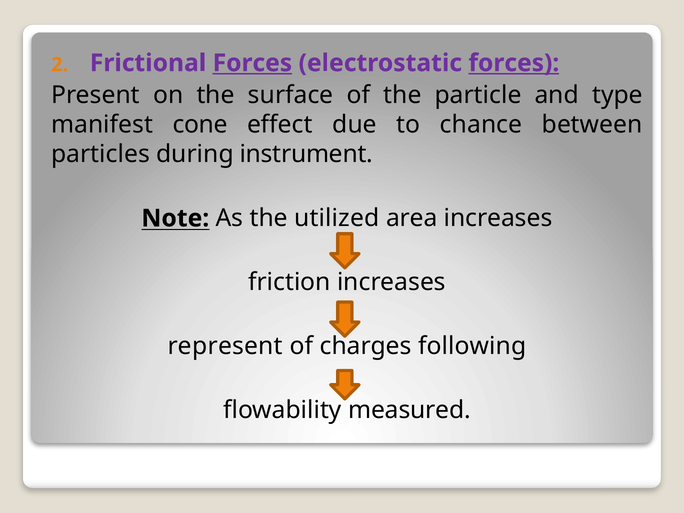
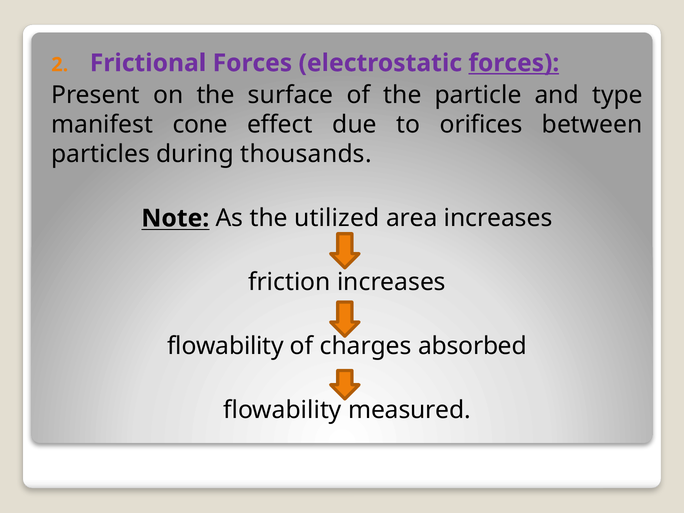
Forces underline: present -> none (252, 63)
chance: chance -> orifices (481, 125)
instrument: instrument -> thousands (306, 154)
represent: represent -> flowability (225, 346)
following: following -> absorbed (472, 346)
